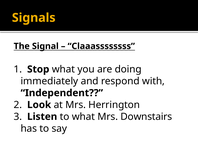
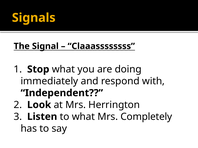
Downstairs: Downstairs -> Completely (146, 117)
